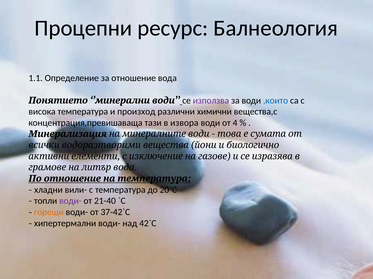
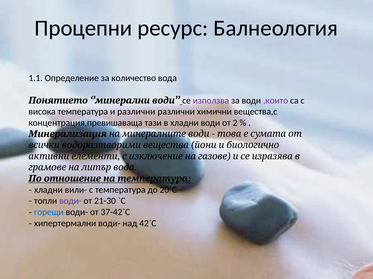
за отношение: отношение -> количество (134, 78)
,които colour: blue -> purple (276, 101)
и произход: произход -> различни (136, 112)
в извора: извора -> хладни (184, 123)
4: 4 -> 2 (235, 123)
21-40: 21-40 -> 21-30 (105, 201)
горещи colour: orange -> blue (49, 213)
